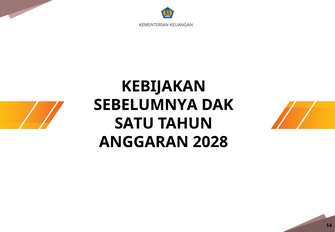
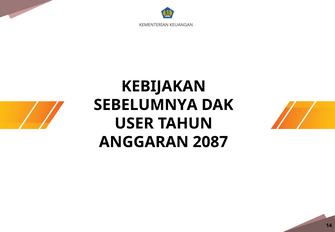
SATU: SATU -> USER (134, 123)
2028: 2028 -> 2087 (210, 142)
